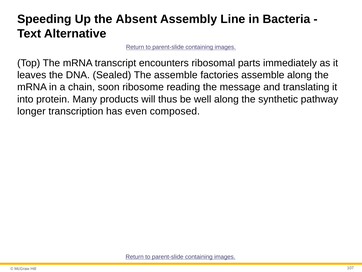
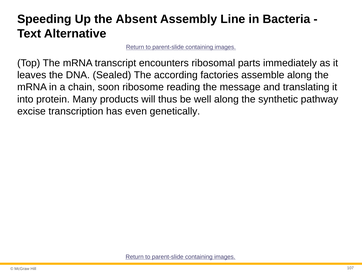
The assemble: assemble -> according (176, 75)
longer: longer -> excise (31, 111)
composed: composed -> genetically (175, 111)
